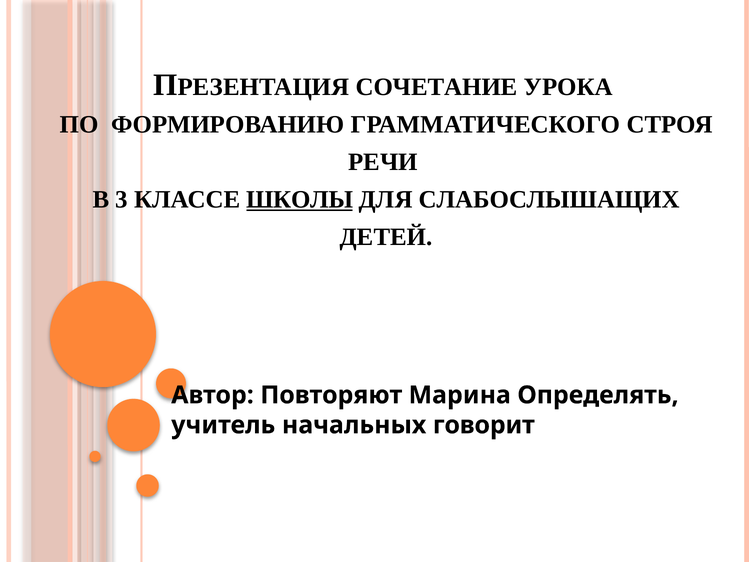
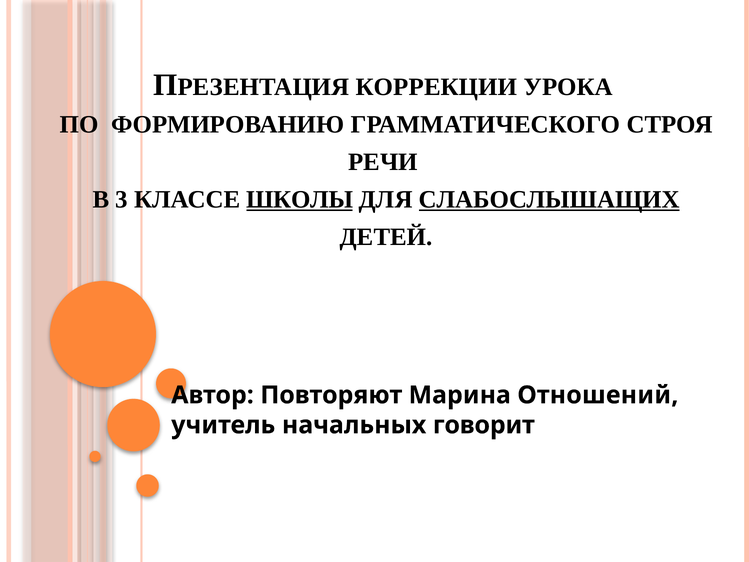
СОЧЕТАНИЕ: СОЧЕТАНИЕ -> КОРРЕКЦИИ (436, 87)
СЛАБОСЛЫШАЩИХ underline: none -> present (549, 199)
Определять: Определять -> Отношений (598, 395)
